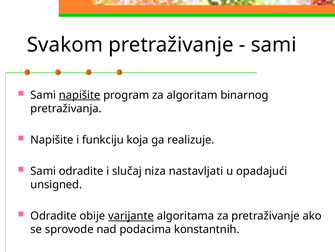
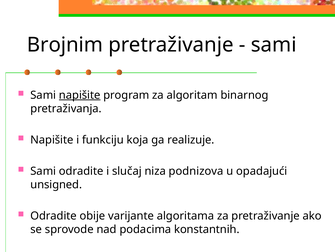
Svakom: Svakom -> Brojnim (65, 45)
nastavljati: nastavljati -> podnizova (196, 171)
varijante underline: present -> none (131, 215)
